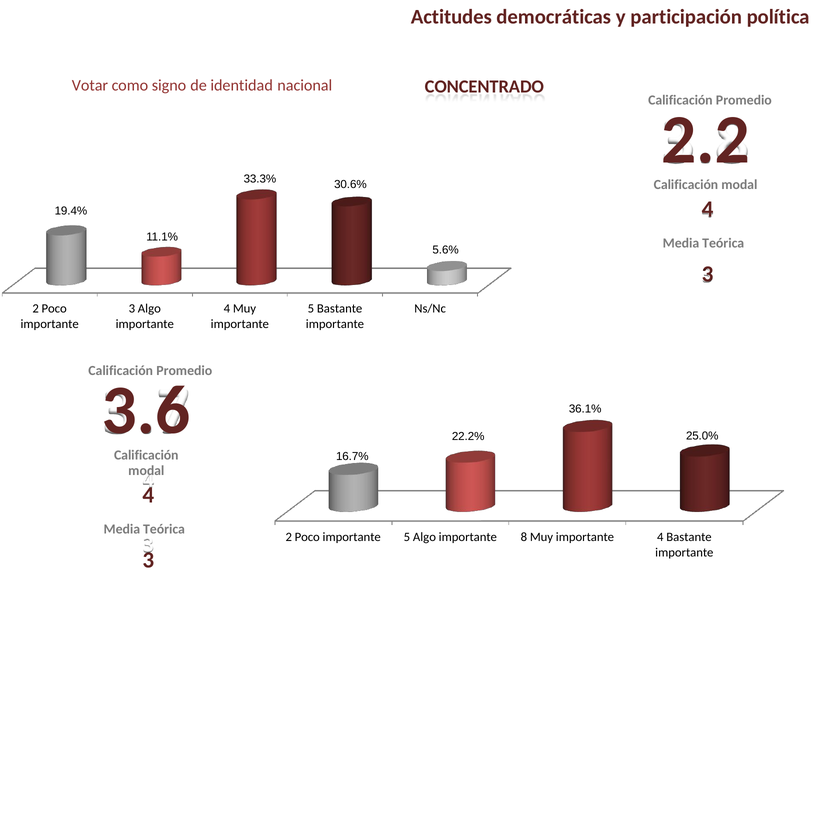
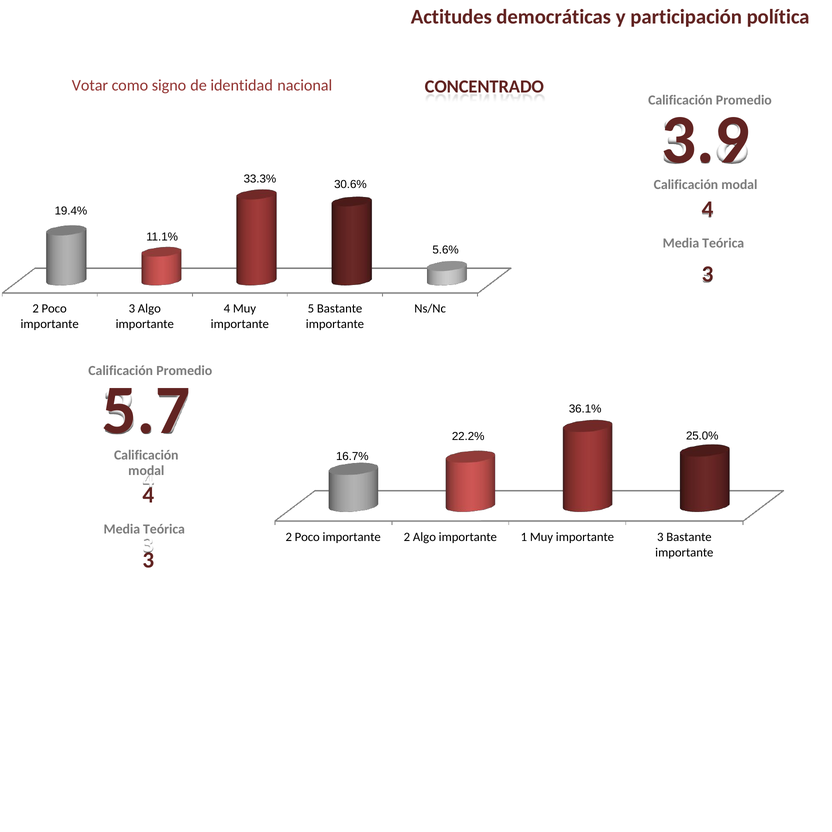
2.2: 2.2 -> 3.9 (705, 140)
3.6: 3.6 -> 5.7 (146, 410)
Poco importante 5: 5 -> 2 (407, 537)
8: 8 -> 1 (524, 537)
Muy importante 4: 4 -> 3 (660, 537)
